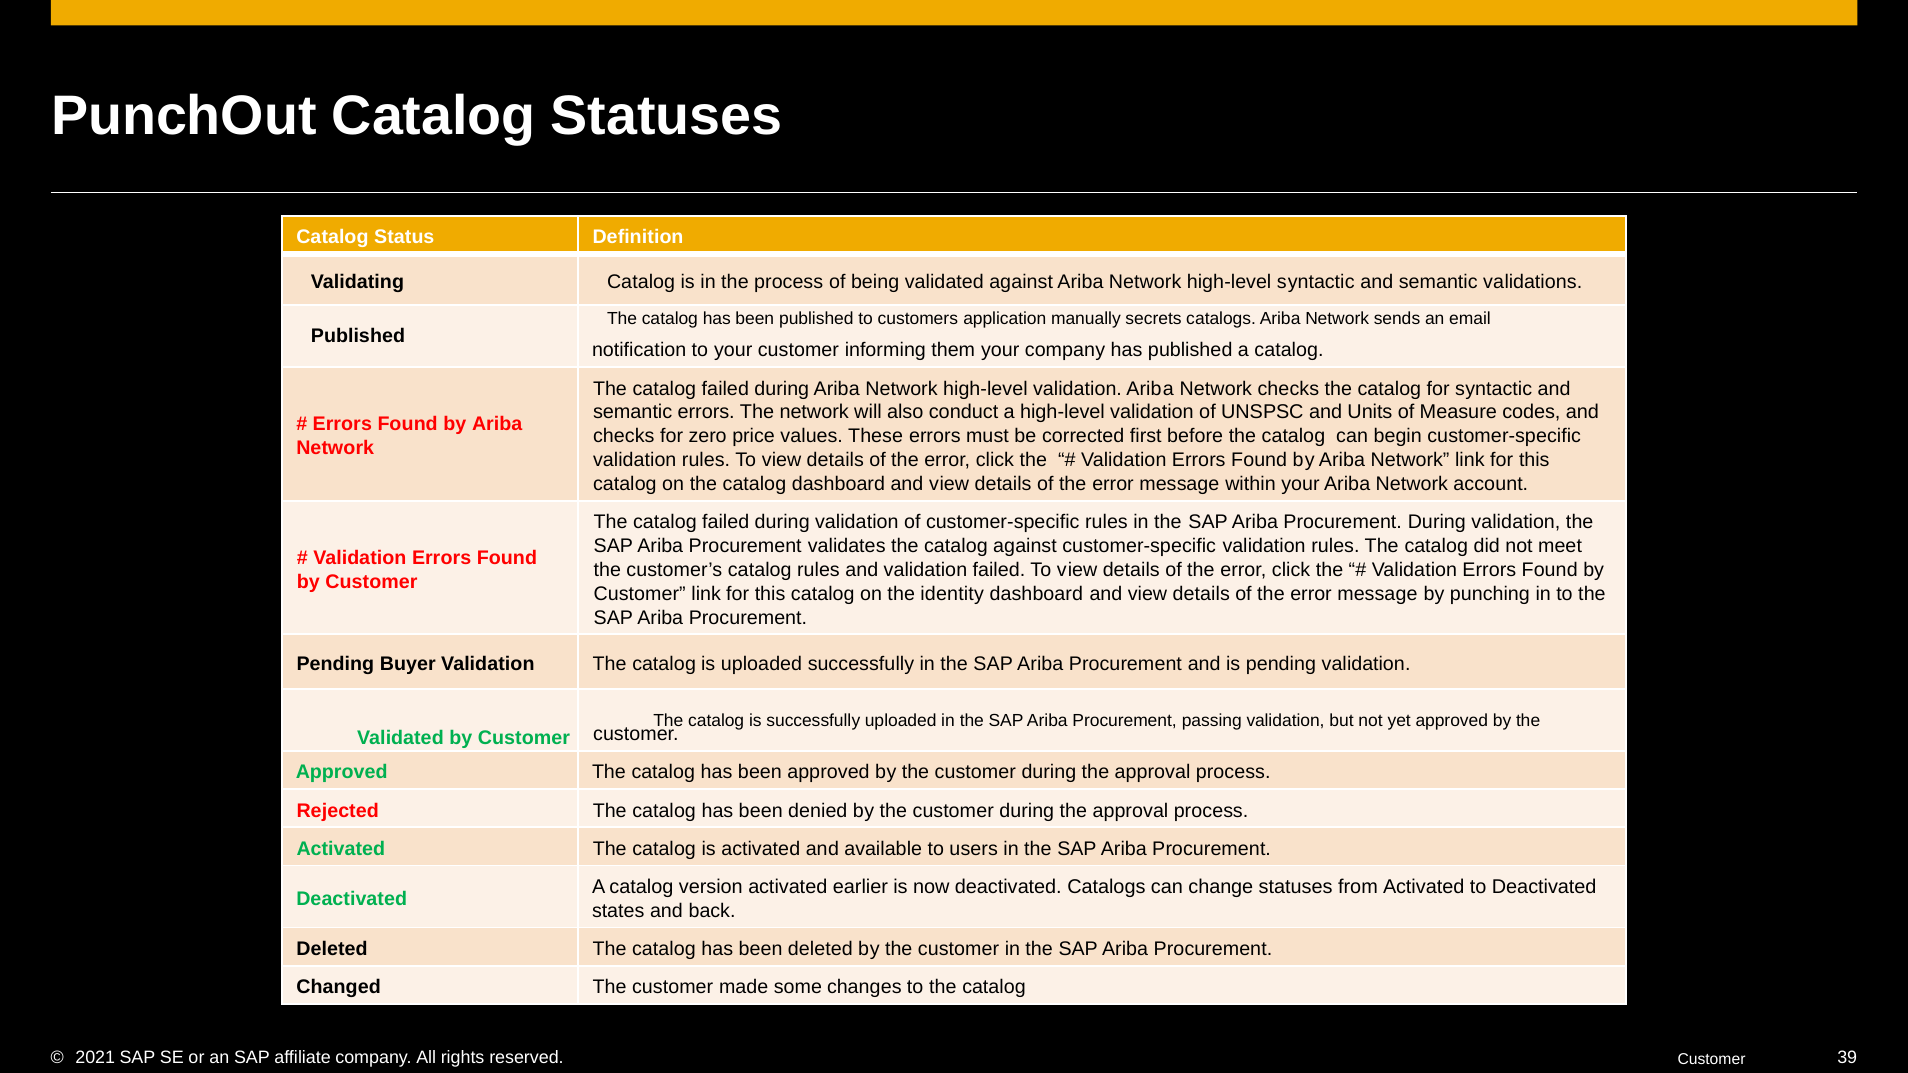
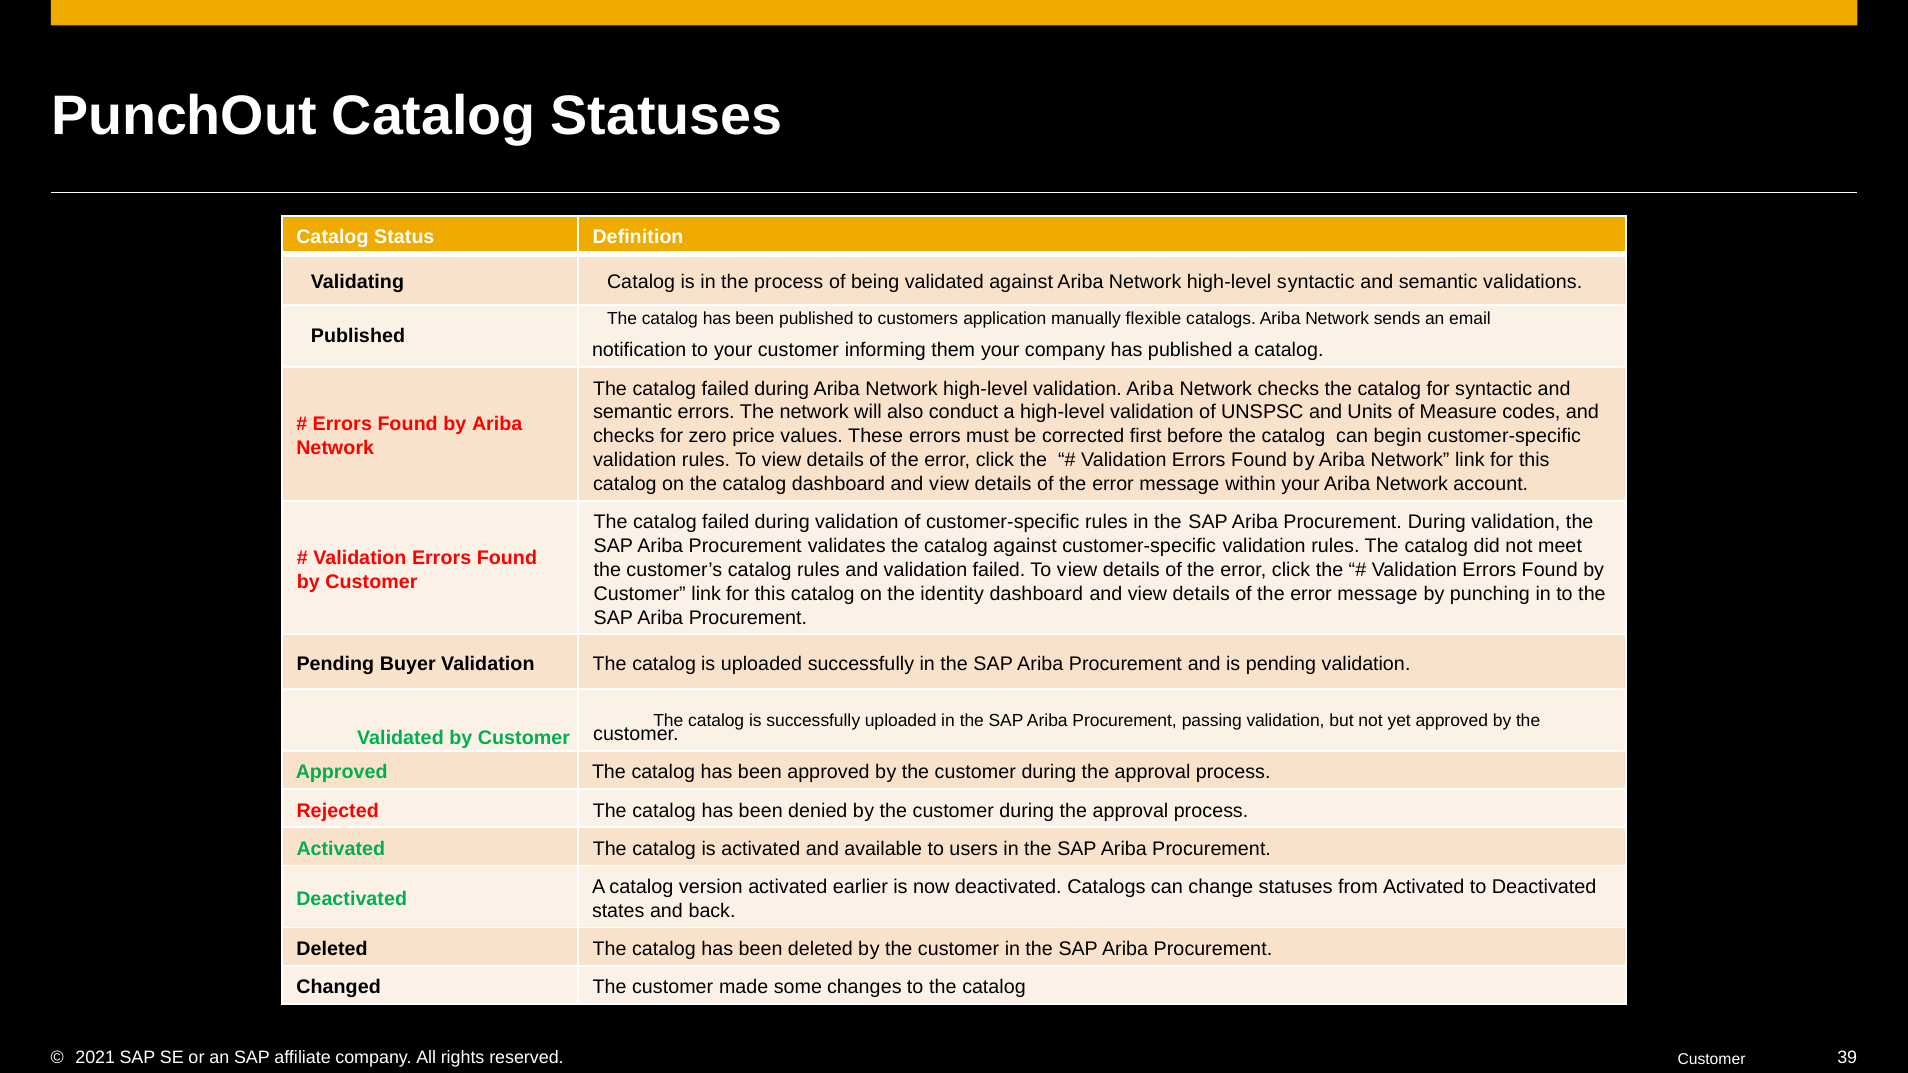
secrets: secrets -> flexible (1153, 319)
